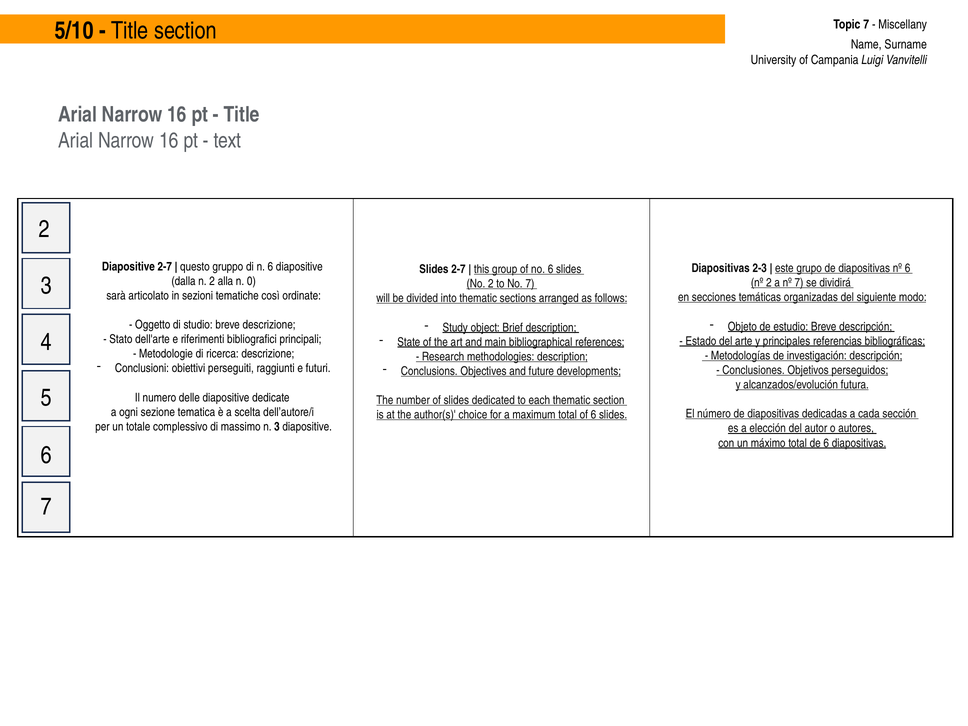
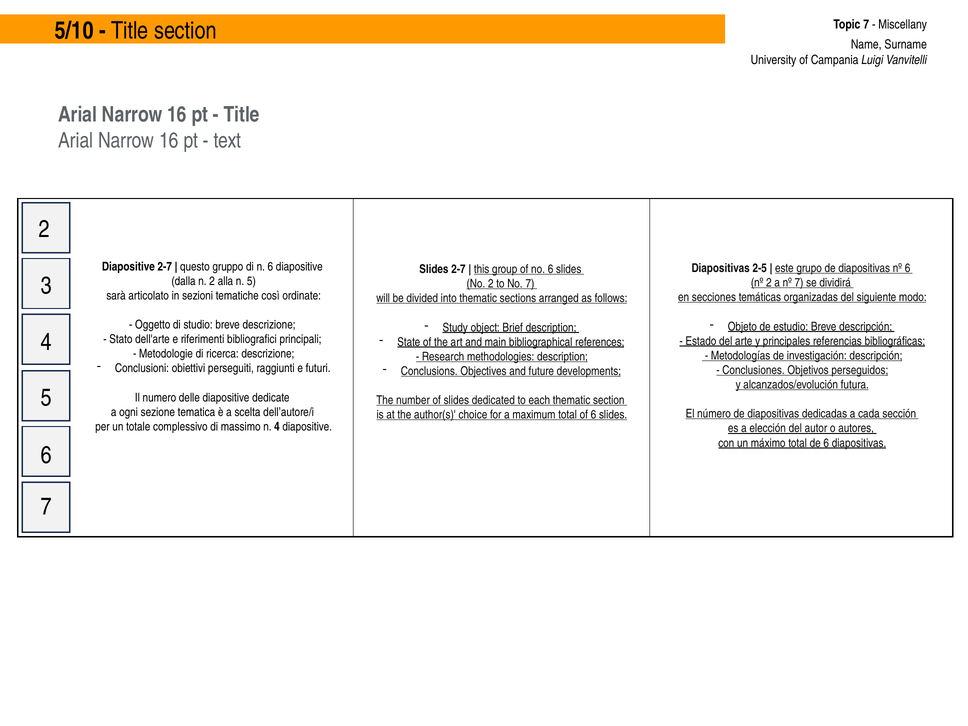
2-3: 2-3 -> 2-5 (760, 268)
n 0: 0 -> 5 (251, 281)
n 3: 3 -> 4 (277, 427)
